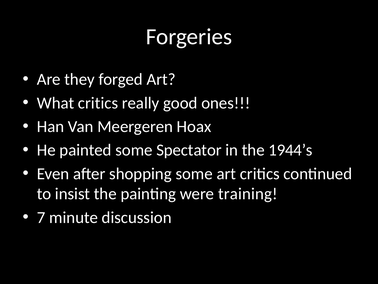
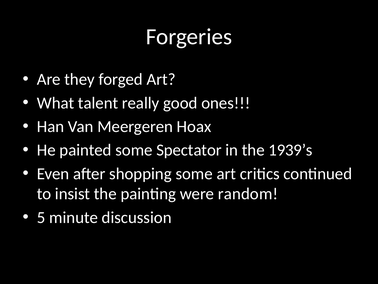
What critics: critics -> talent (98, 103)
1944’s: 1944’s -> 1939’s (290, 150)
training: training -> random (248, 194)
7: 7 -> 5 (41, 217)
